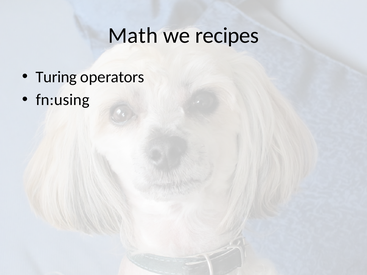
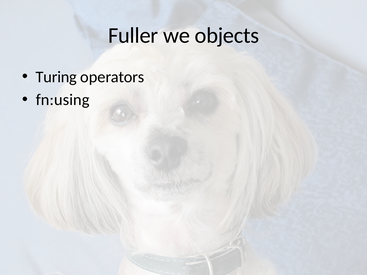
Math: Math -> Fuller (133, 36)
recipes: recipes -> objects (227, 36)
